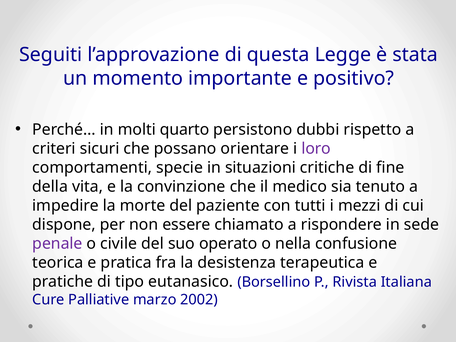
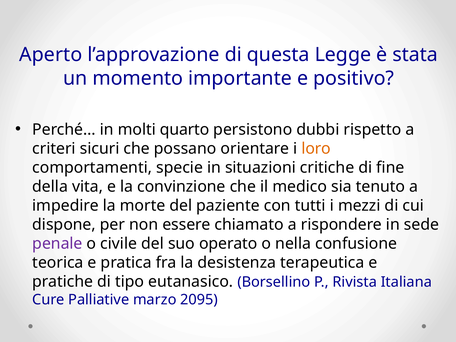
Seguiti: Seguiti -> Aperto (51, 55)
loro colour: purple -> orange (316, 149)
2002: 2002 -> 2095 (199, 300)
